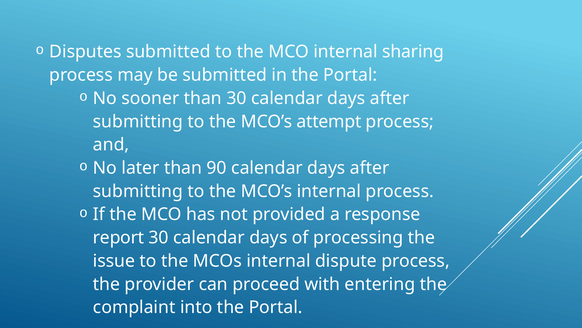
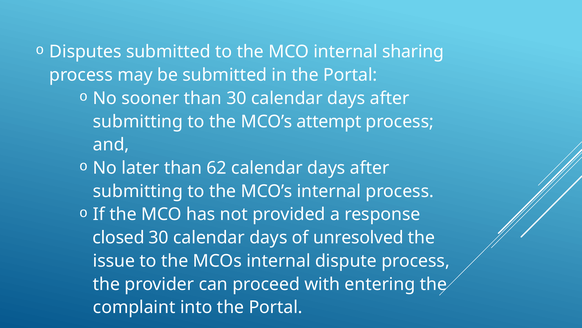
90: 90 -> 62 (217, 168)
report: report -> closed (119, 237)
processing: processing -> unresolved (358, 237)
